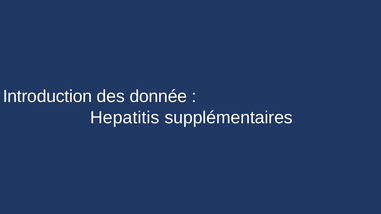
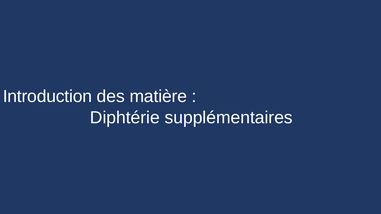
donnée: donnée -> matière (158, 96)
Hepatitis: Hepatitis -> Diphtérie (125, 118)
